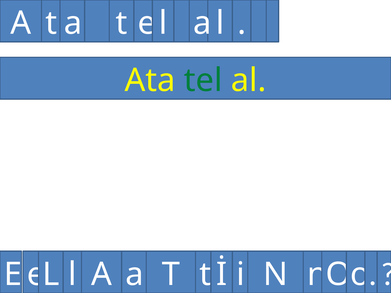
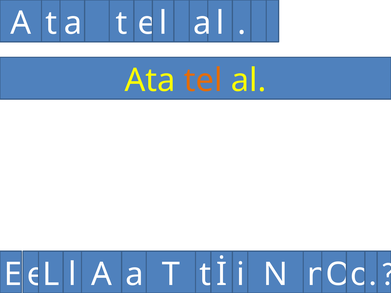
tel colour: green -> orange (203, 81)
